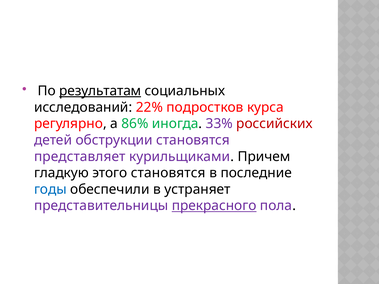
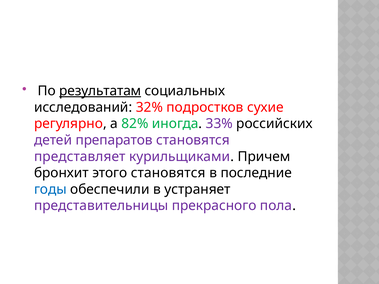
22%: 22% -> 32% (149, 107)
курса: курса -> сухие (265, 107)
86%: 86% -> 82% (135, 124)
российских colour: red -> black (274, 124)
обструкции: обструкции -> препаратов (114, 140)
гладкую: гладкую -> бронхит (61, 173)
прекрасного underline: present -> none (214, 206)
